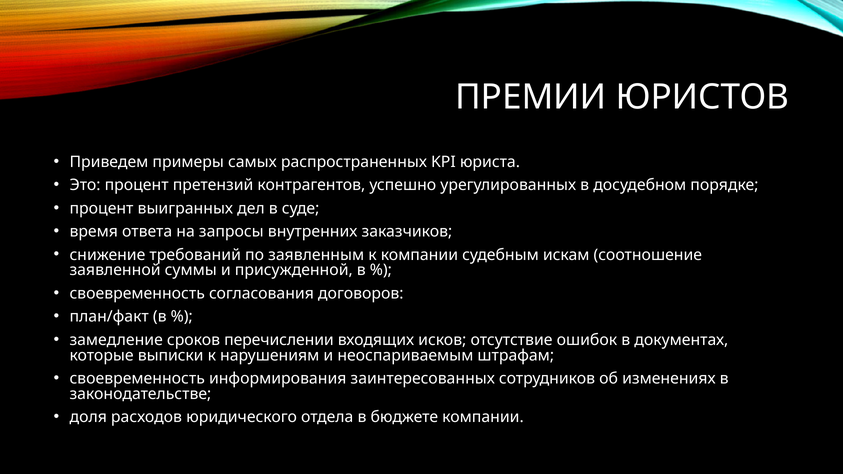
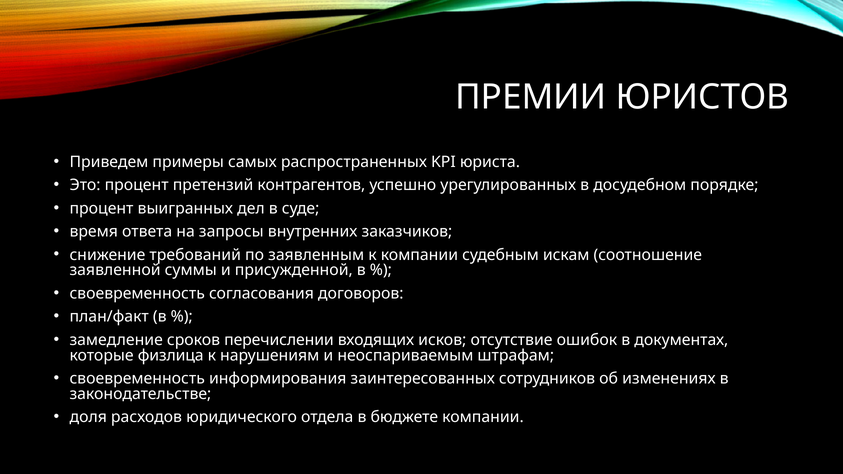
выписки: выписки -> физлица (171, 355)
